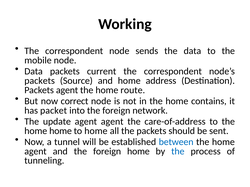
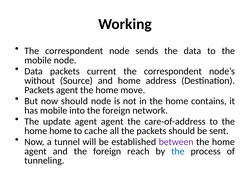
packets: packets -> without (40, 81)
route: route -> move (133, 90)
now correct: correct -> should (74, 101)
has packet: packet -> mobile (54, 111)
to home: home -> cache (96, 131)
between colour: blue -> purple (176, 142)
foreign home: home -> reach (138, 152)
